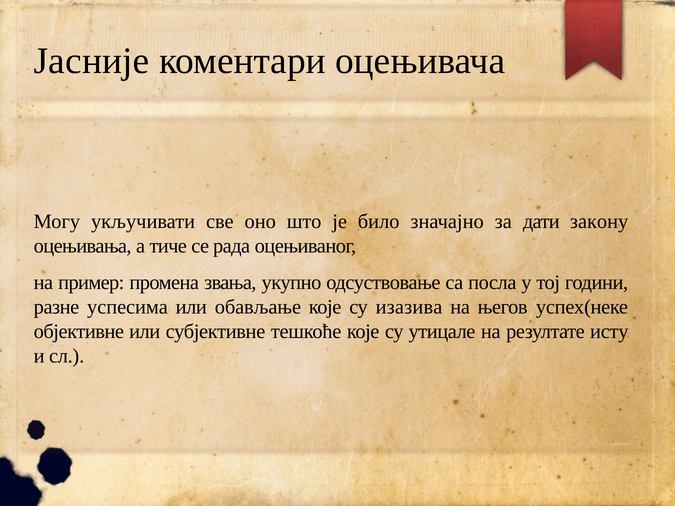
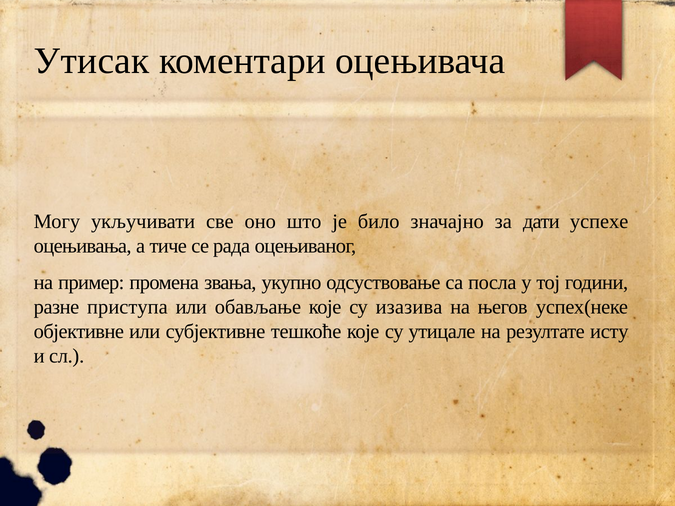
Јасније: Јасније -> Утисак (92, 61)
закону: закону -> успехе (599, 222)
успесима: успесима -> приступа (127, 307)
